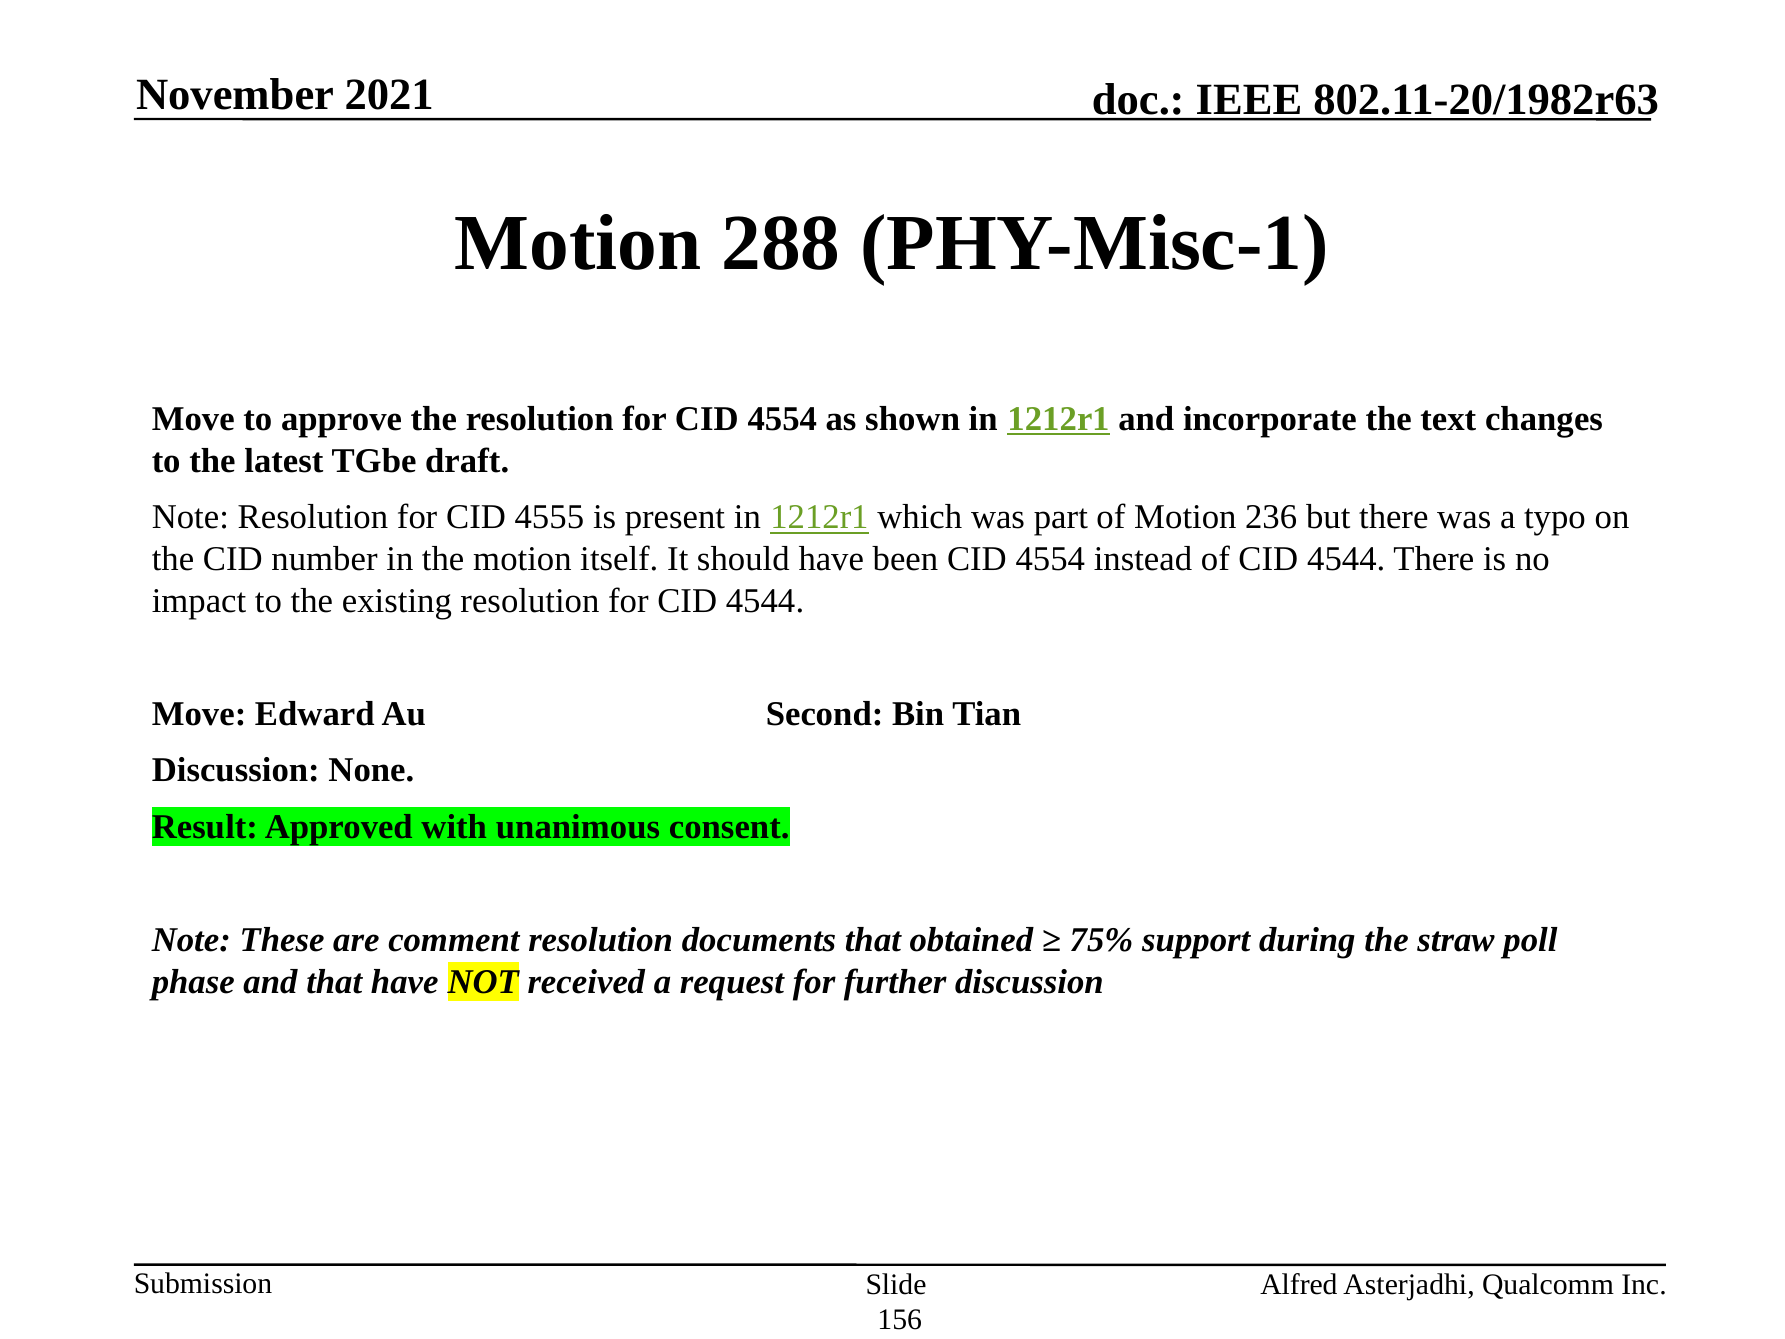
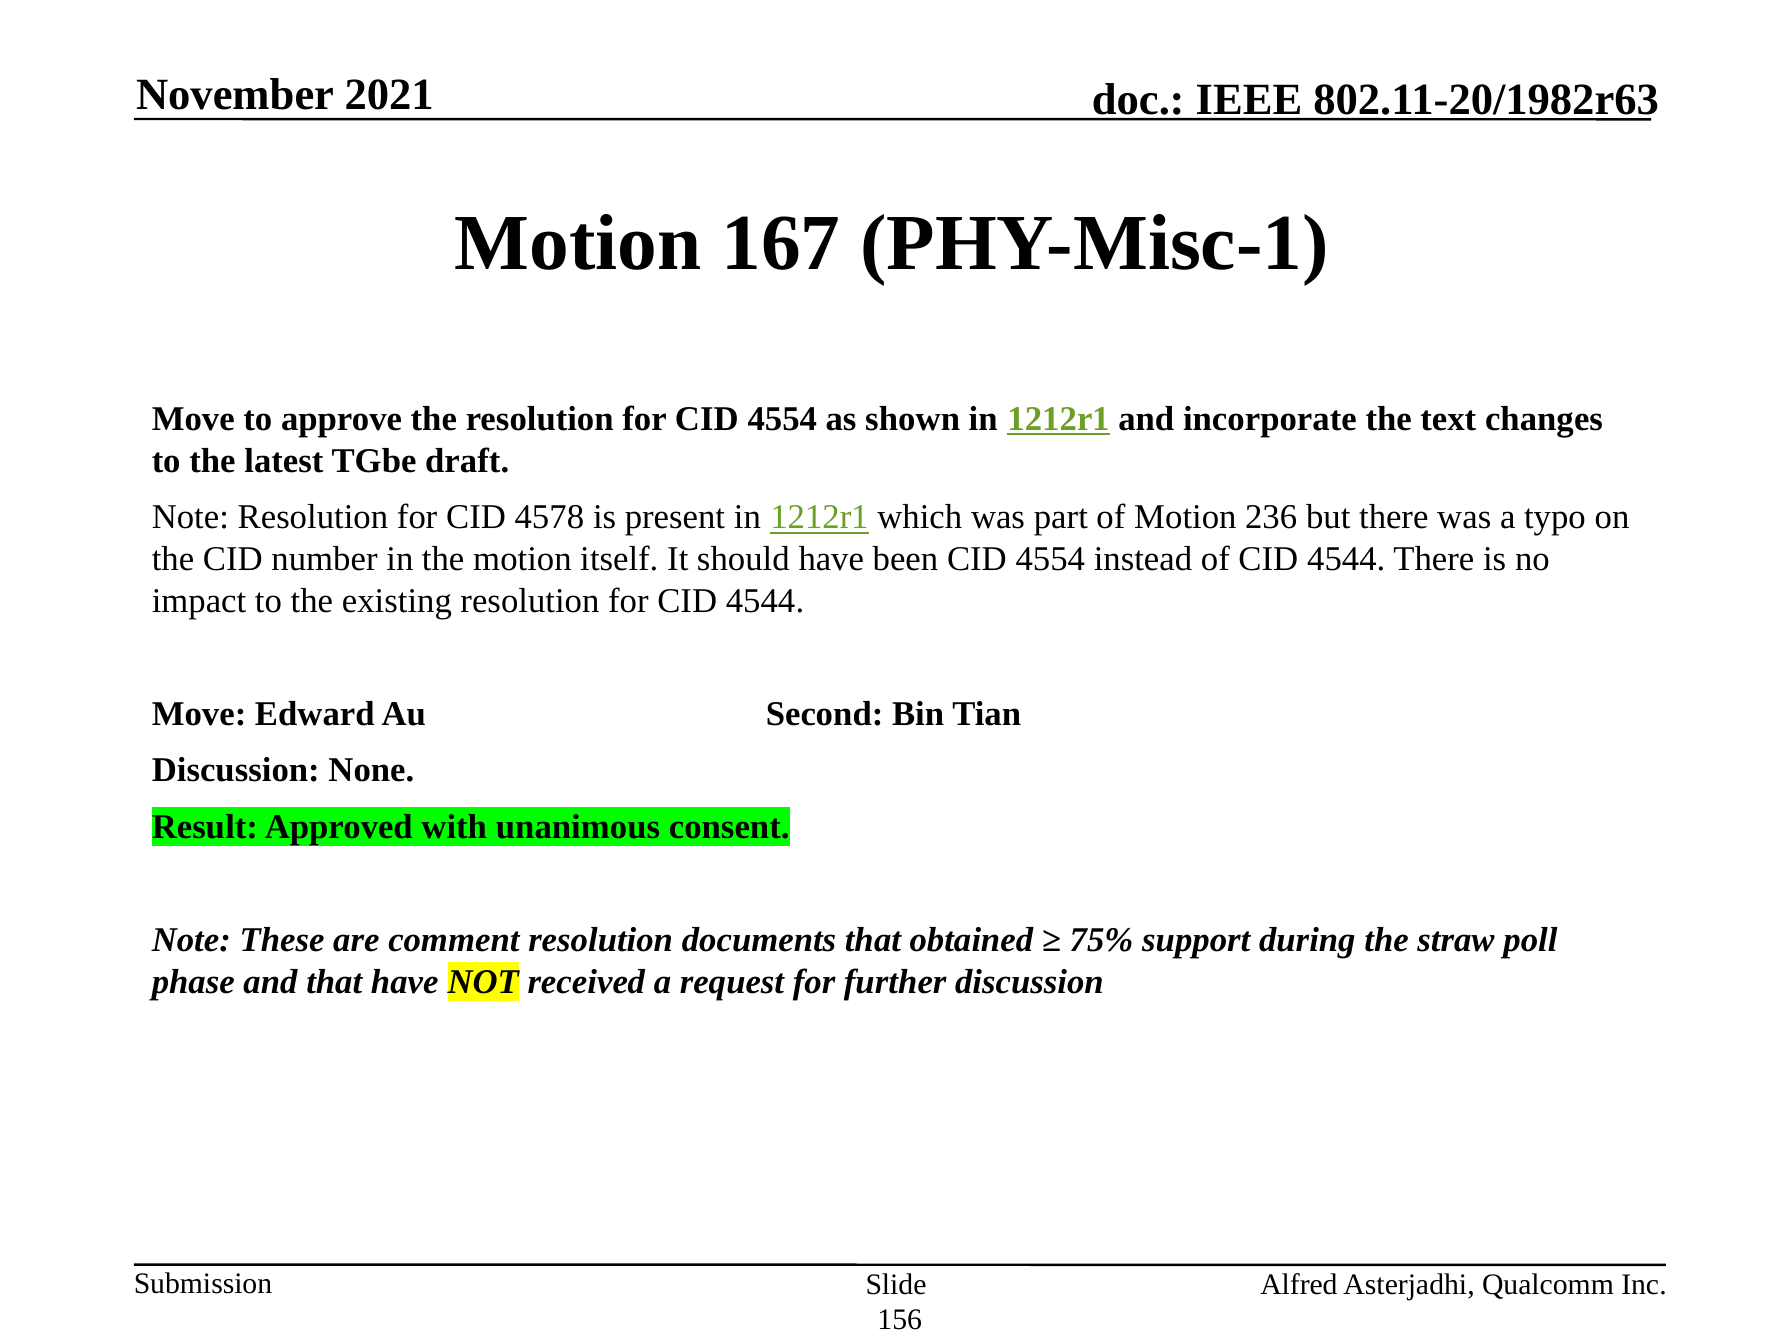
288: 288 -> 167 (781, 243)
4555: 4555 -> 4578 (549, 517)
